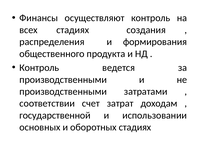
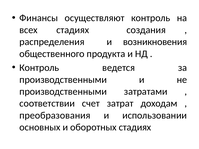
формирования: формирования -> возникновения (155, 42)
государственной: государственной -> преобразования (55, 116)
